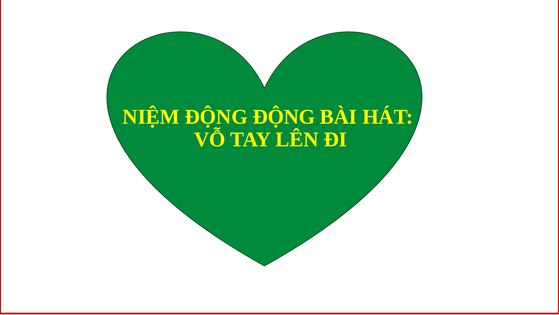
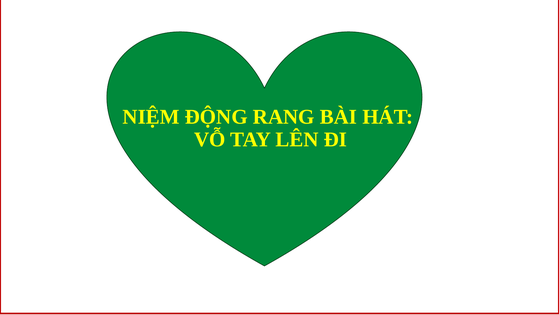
ĐỘNG ĐỘNG: ĐỘNG -> RANG (284, 117)
